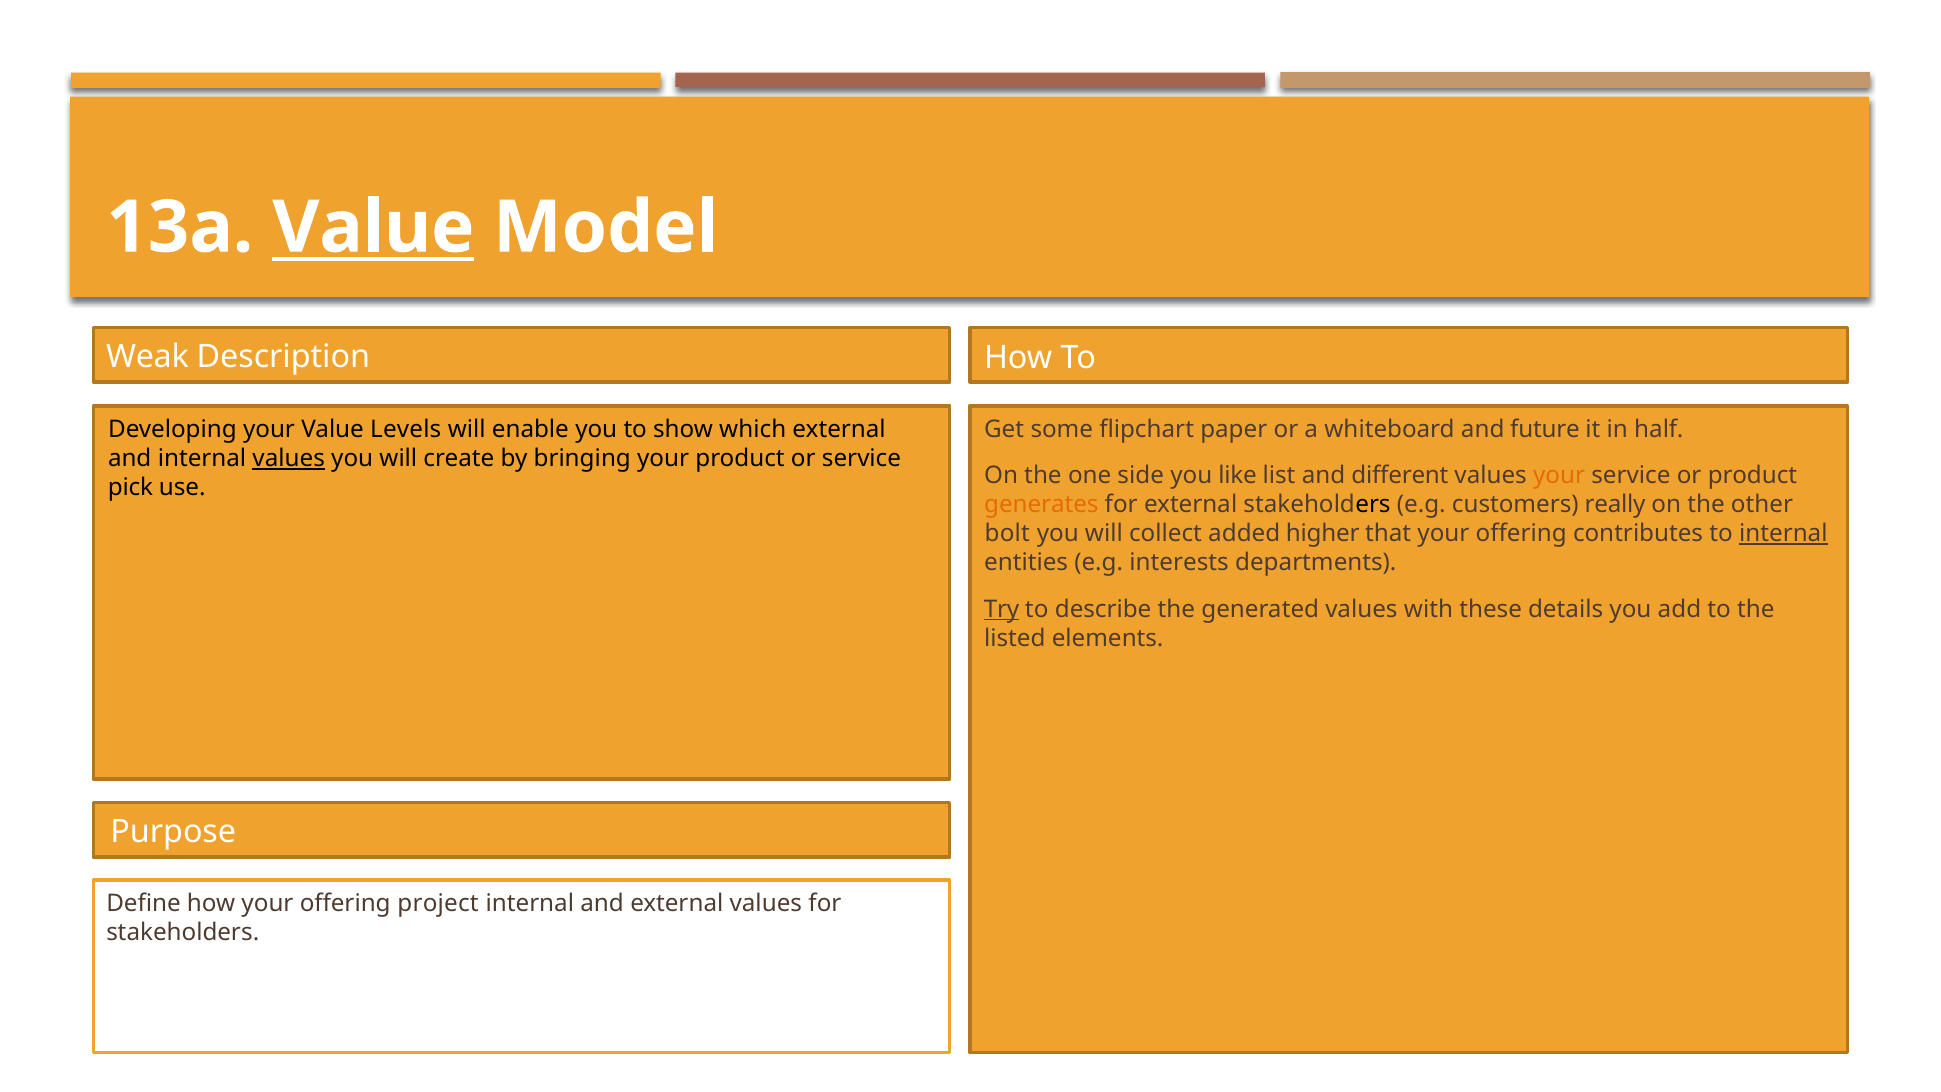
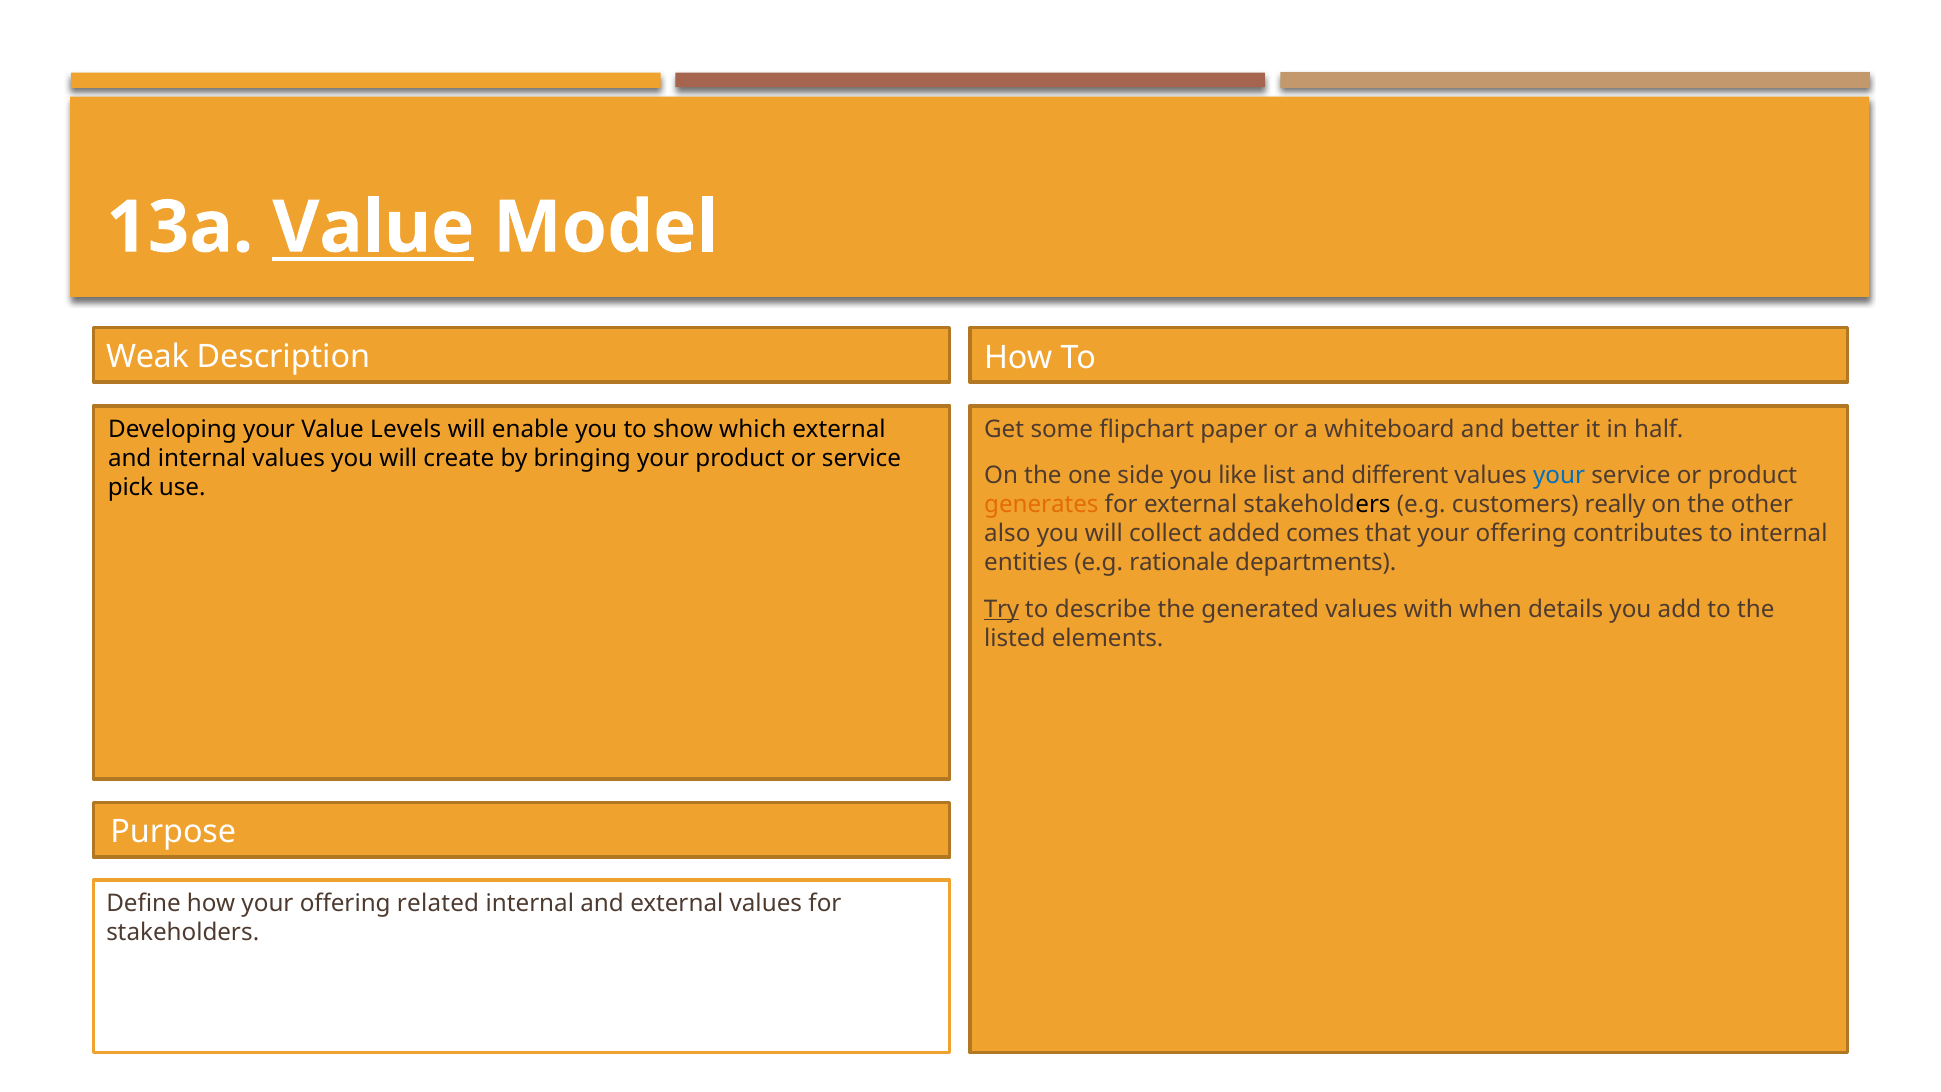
future: future -> better (1545, 429)
values underline: present -> none (289, 459)
your colour: orange -> blue (1559, 475)
bolt: bolt -> also (1007, 534)
higher: higher -> comes (1323, 534)
internal underline: present -> none (1783, 534)
interests: interests -> rationale (1179, 563)
these: these -> when (1491, 609)
project: project -> related (438, 903)
